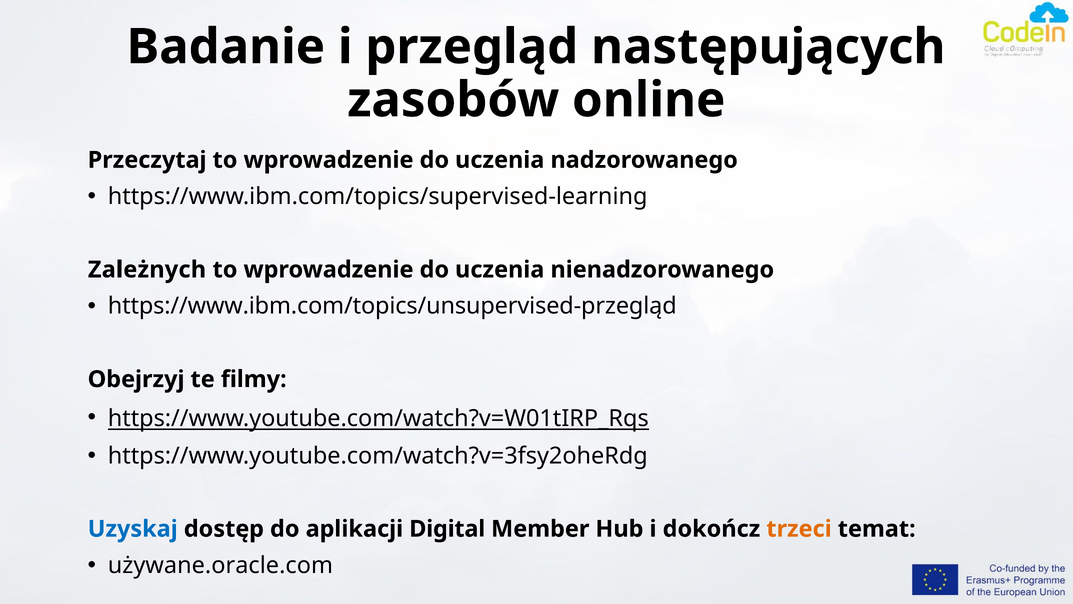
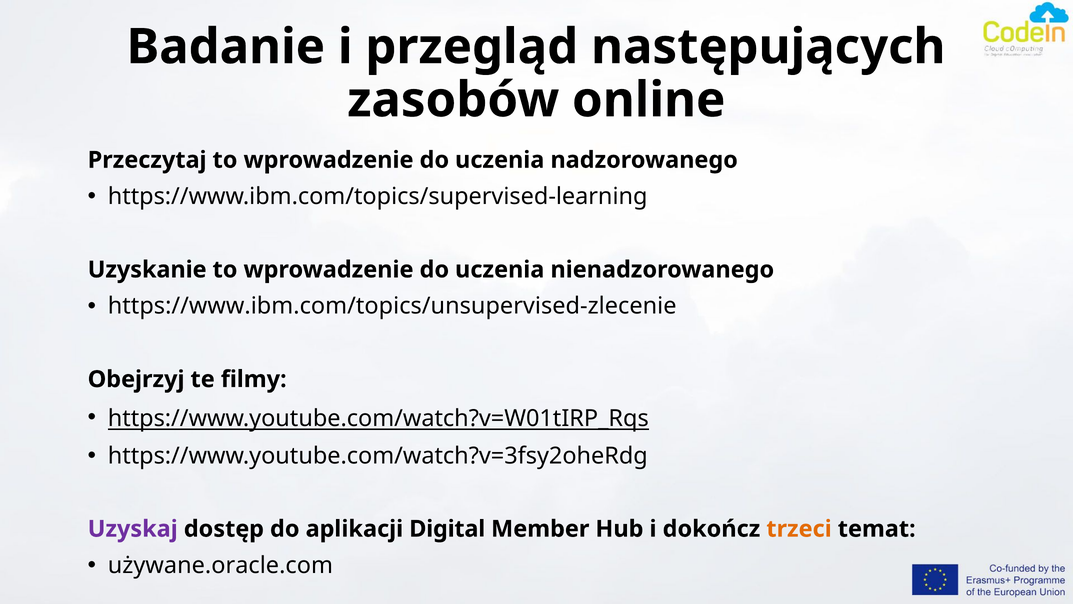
Zależnych: Zależnych -> Uzyskanie (147, 269)
https://www.ibm.com/topics/unsupervised-przegląd: https://www.ibm.com/topics/unsupervised-przegląd -> https://www.ibm.com/topics/unsupervised-zlecenie (392, 306)
Uzyskaj colour: blue -> purple (133, 529)
